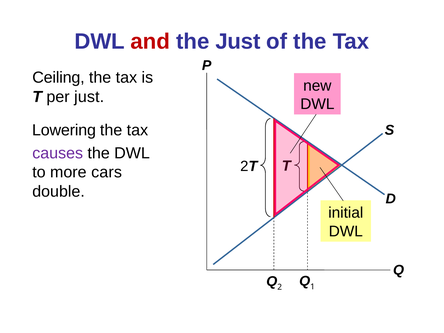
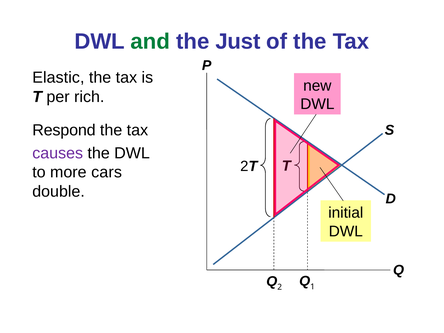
and colour: red -> green (150, 42)
Ceiling: Ceiling -> Elastic (58, 78)
per just: just -> rich (89, 97)
Lowering: Lowering -> Respond (64, 130)
